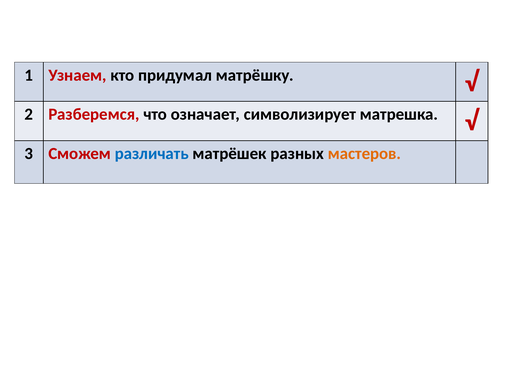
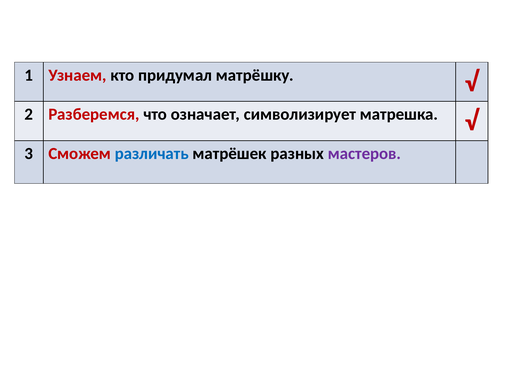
мастеров colour: orange -> purple (364, 154)
